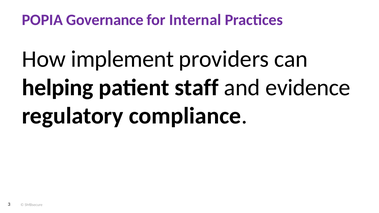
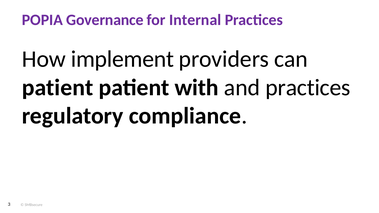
helping: helping -> patient (57, 88)
staff: staff -> with (197, 88)
and evidence: evidence -> practices (308, 88)
